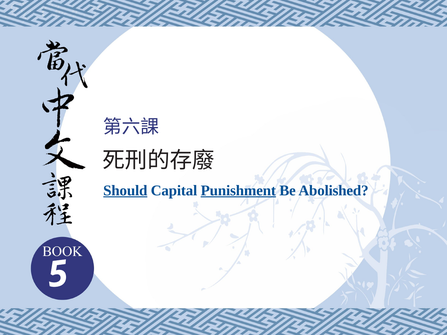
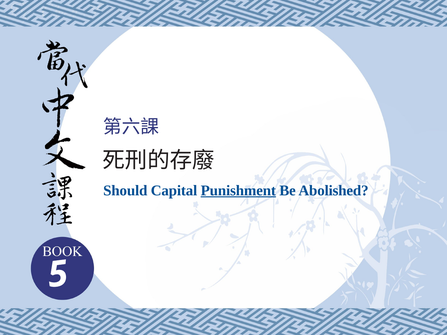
Should underline: present -> none (125, 191)
